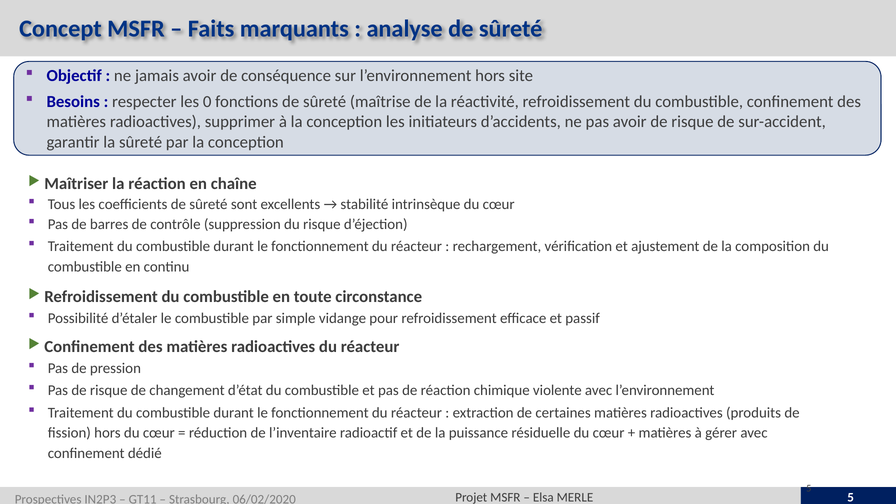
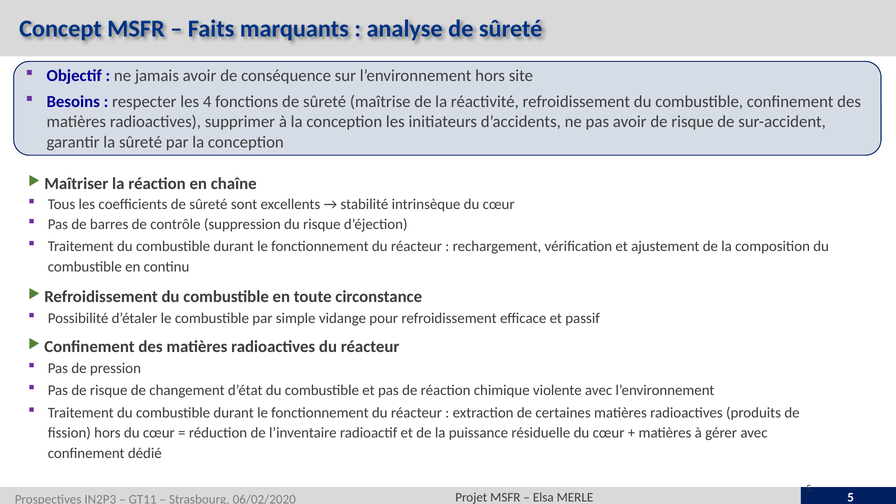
0: 0 -> 4 (207, 102)
